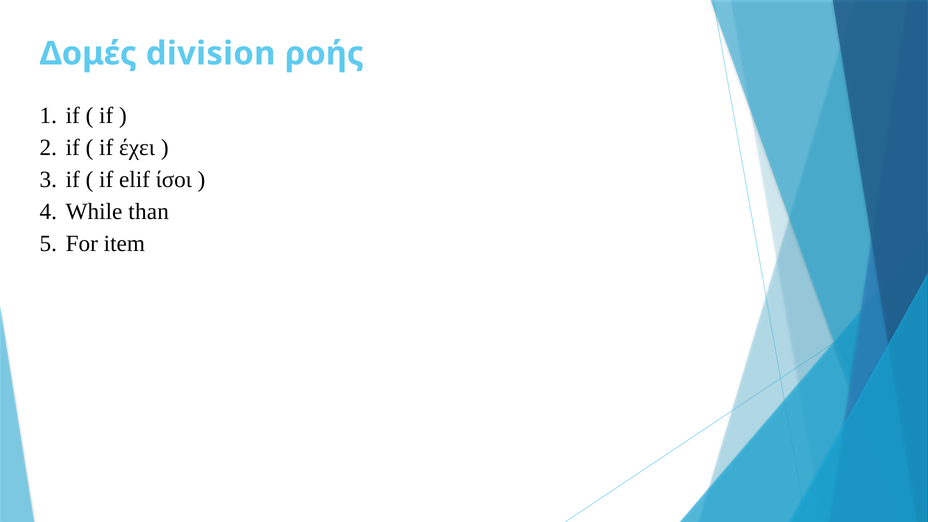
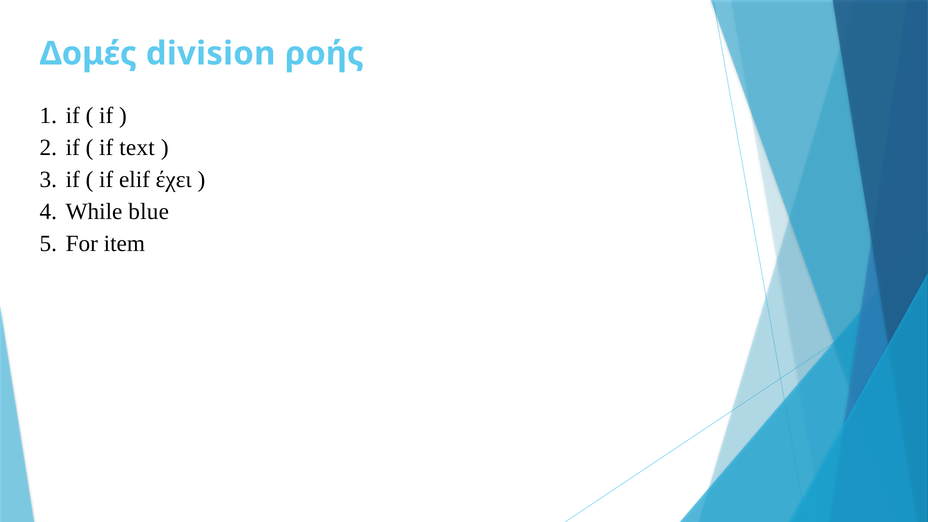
έχει: έχει -> text (137, 147)
ίσοι: ίσοι -> έχει (174, 179)
than: than -> blue (149, 211)
